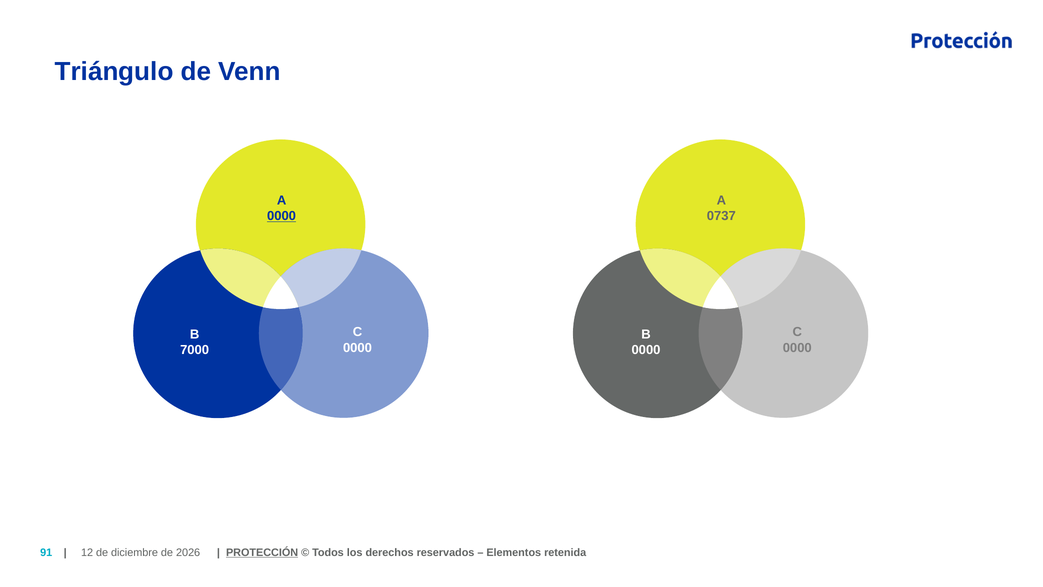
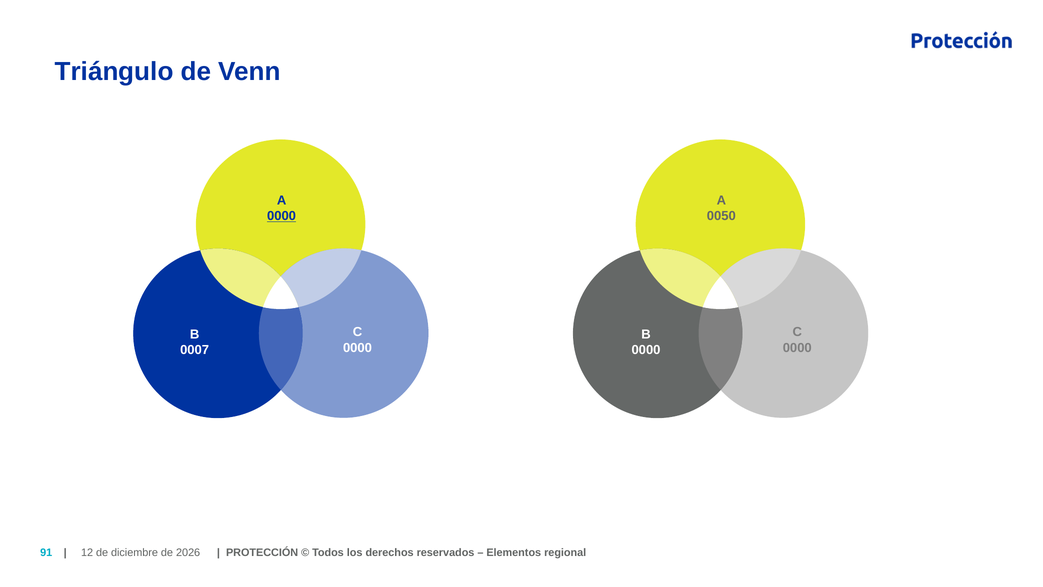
0737: 0737 -> 0050 (721, 216)
7000: 7000 -> 0007 (195, 350)
PROTECCIÓN underline: present -> none (262, 552)
retenida: retenida -> regional (565, 552)
